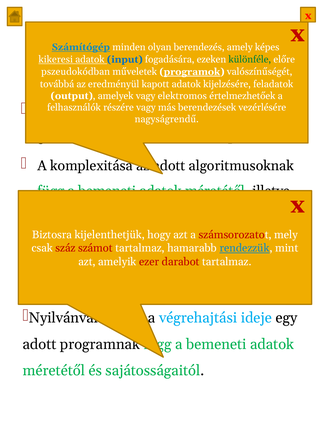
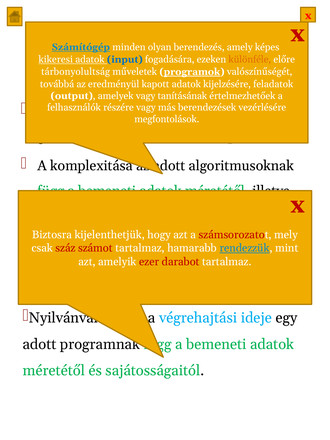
különféle colour: green -> orange (250, 59)
pszeudokódban: pszeudokódban -> tárbonyolultság (76, 72)
elektromos: elektromos -> tanításának (182, 96)
nagyságrendű: nagyságrendű -> megfontolások (167, 119)
